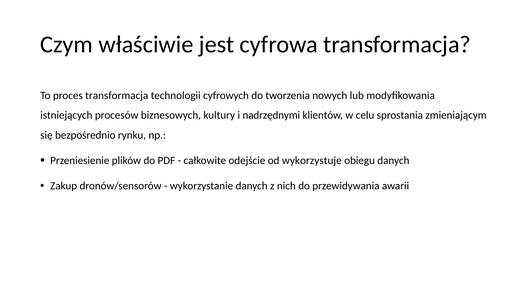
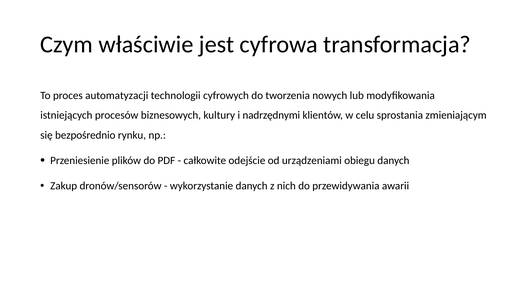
proces transformacja: transformacja -> automatyzacji (117, 95)
wykorzystuje: wykorzystuje -> urządzeniami (312, 160)
